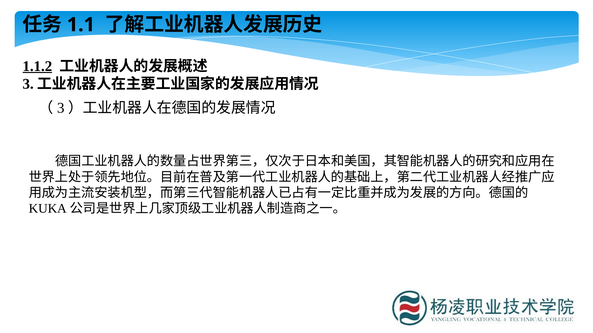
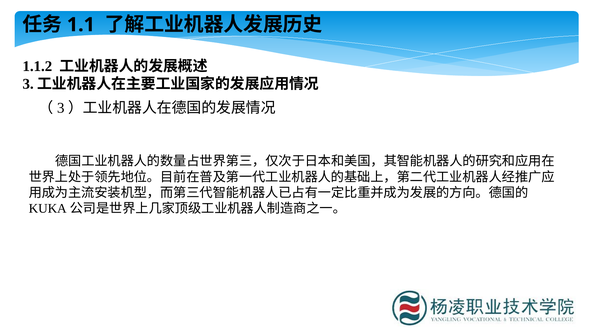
1.1.2 underline: present -> none (37, 66)
